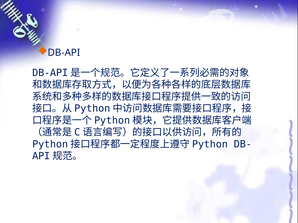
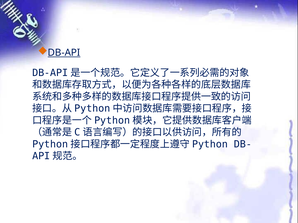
DB-API underline: none -> present (64, 53)
